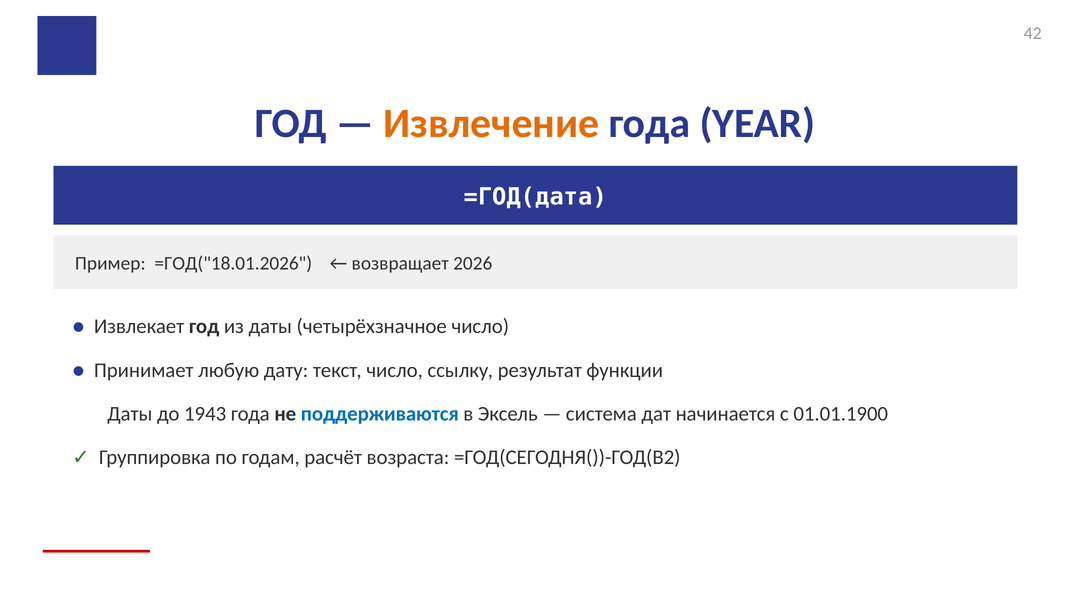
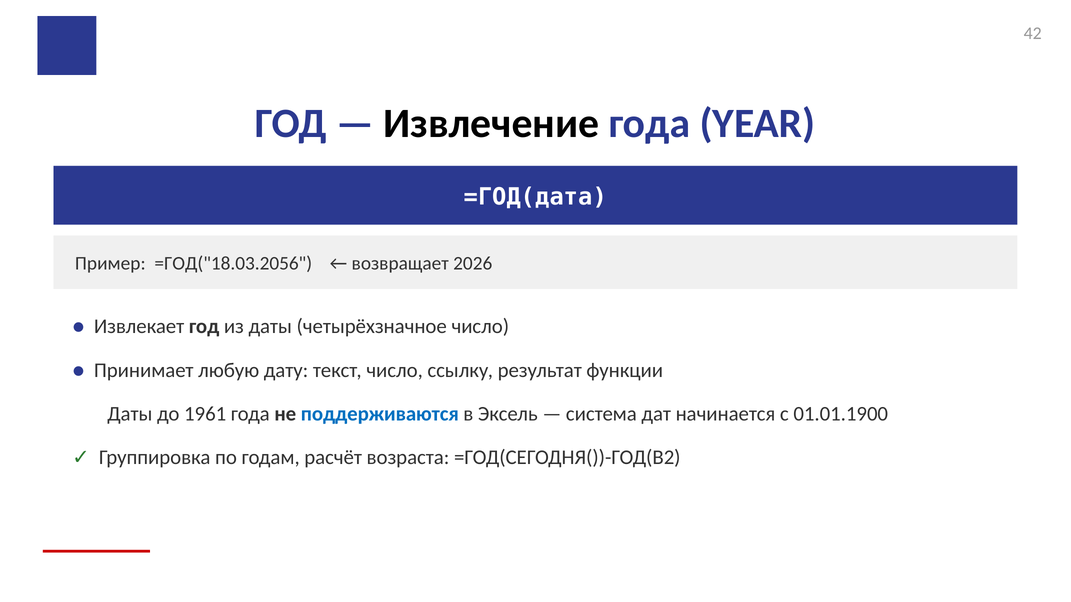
Извлечение colour: orange -> black (491, 123)
=ГОД("18.01.2026: =ГОД("18.01.2026 -> =ГОД("18.03.2056 (233, 264)
1943: 1943 -> 1961 (205, 414)
